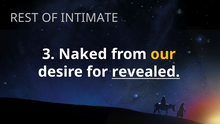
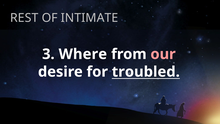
Naked: Naked -> Where (83, 54)
our colour: yellow -> pink (163, 54)
revealed: revealed -> troubled (146, 72)
